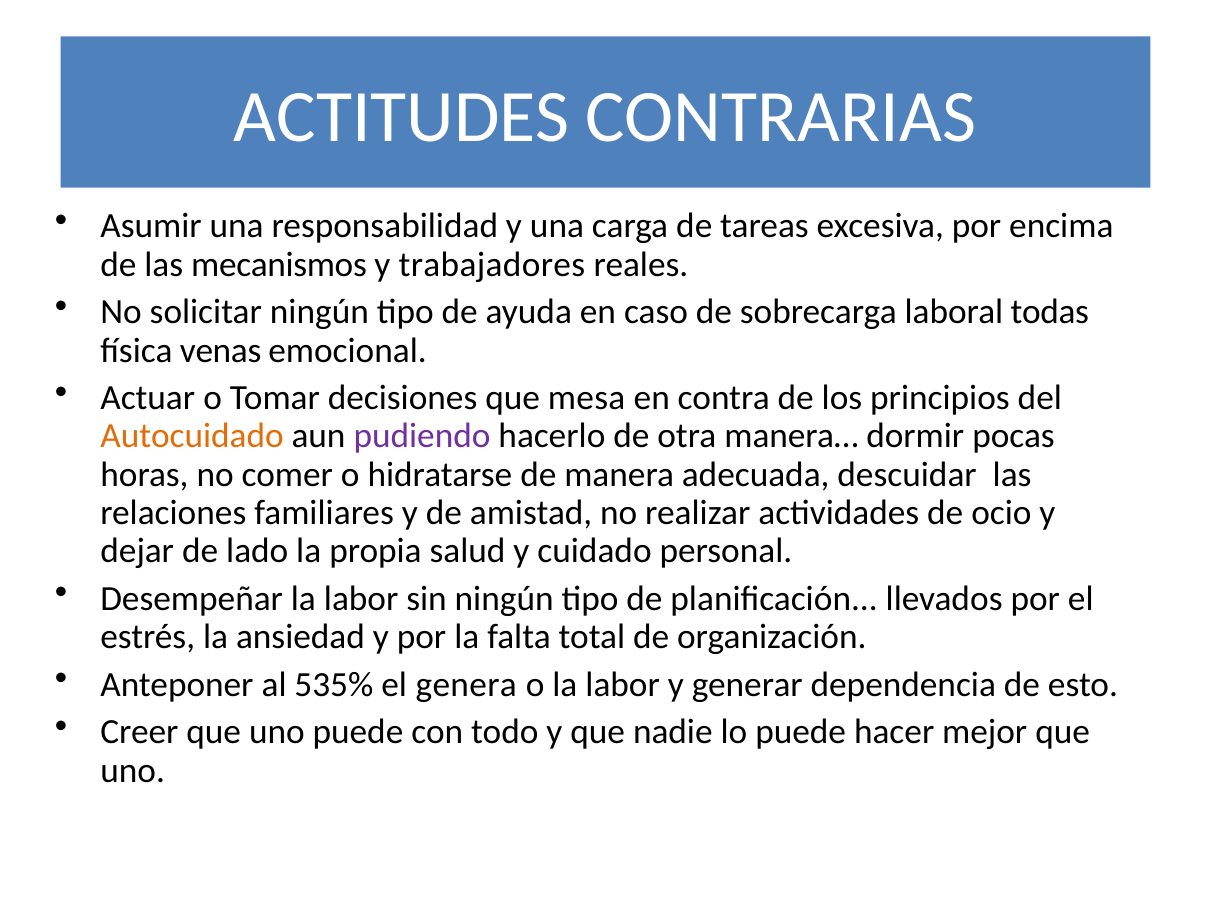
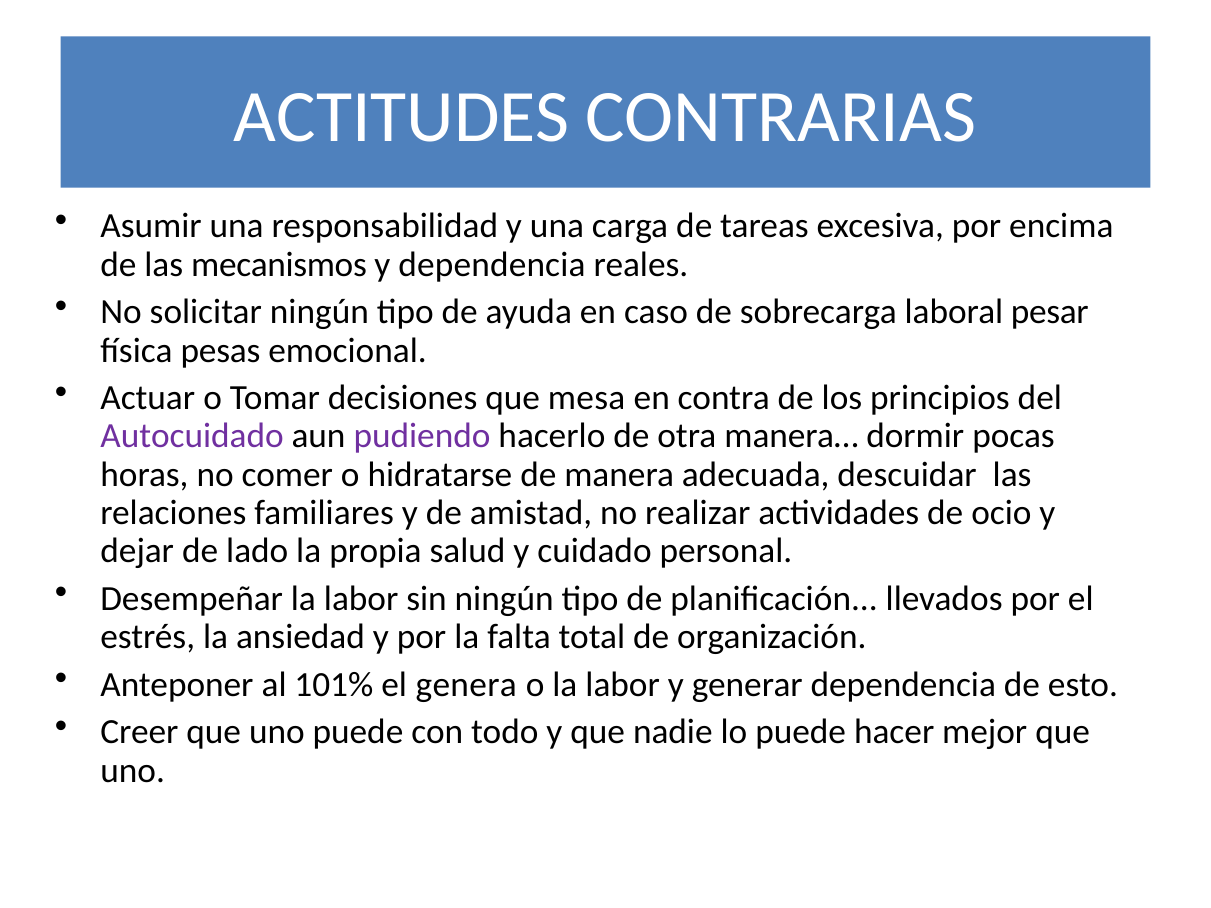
y trabajadores: trabajadores -> dependencia (492, 264)
todas: todas -> pesar (1050, 312)
venas: venas -> pesas (221, 350)
Autocuidado colour: orange -> purple (192, 436)
535%: 535% -> 101% (334, 685)
